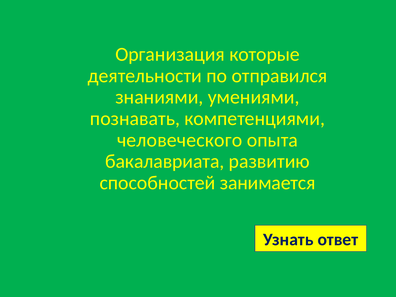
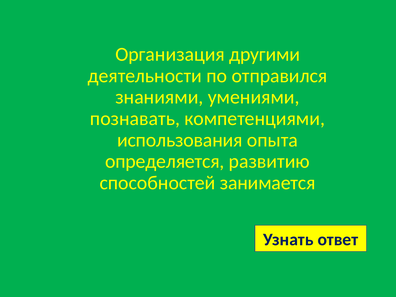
которые: которые -> другими (265, 54)
человеческого: человеческого -> использования (180, 140)
бакалавриата: бакалавриата -> определяется (165, 161)
